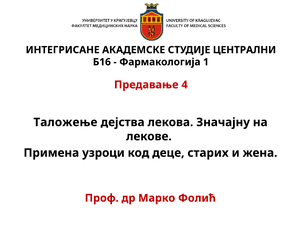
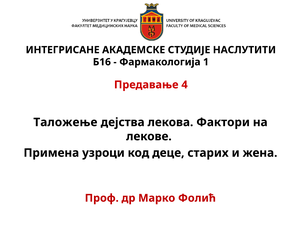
ЦЕНТРАЛНИ: ЦЕНТРАЛНИ -> НАСЛУТИТИ (244, 50)
Значајну: Значајну -> Фактори (223, 122)
